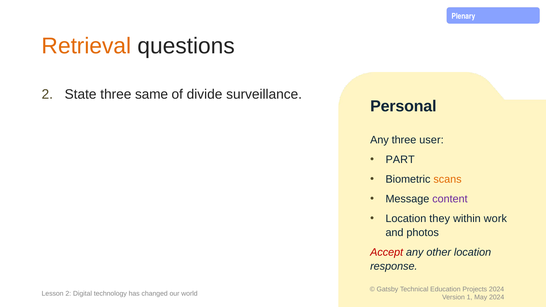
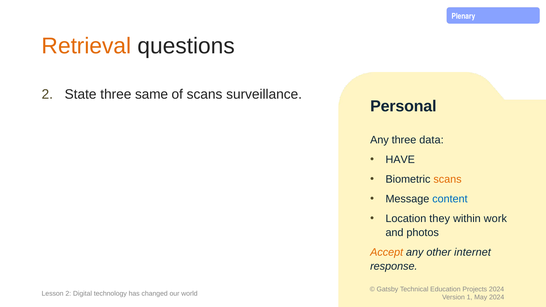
of divide: divide -> scans (205, 94)
user: user -> data (431, 140)
PART: PART -> HAVE (400, 160)
content colour: purple -> blue (450, 199)
Accept colour: red -> orange (387, 252)
other location: location -> internet (473, 252)
